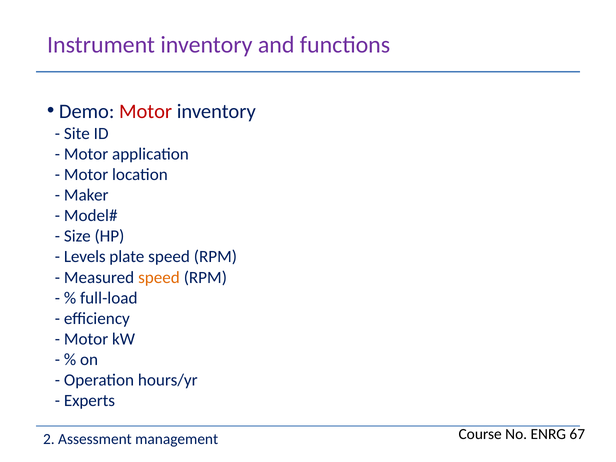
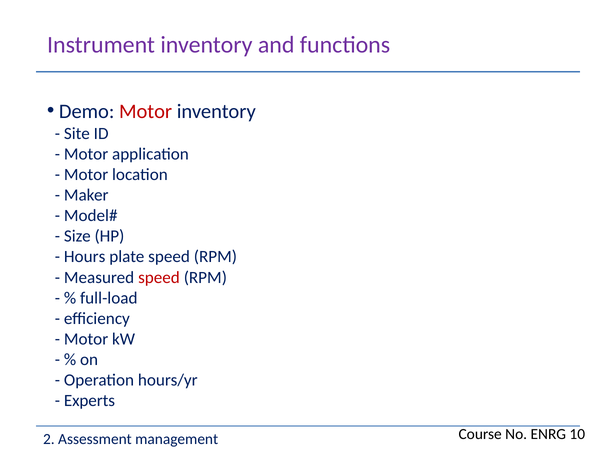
Levels: Levels -> Hours (85, 257)
speed colour: orange -> red (159, 277)
67: 67 -> 10 (577, 434)
